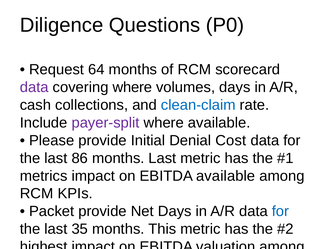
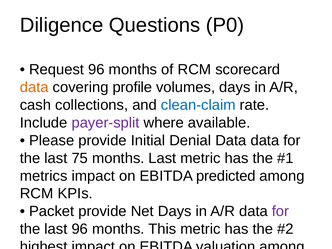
Request 64: 64 -> 96 (96, 70)
data colour: purple -> orange (34, 87)
covering where: where -> profile (132, 87)
Denial Cost: Cost -> Data (231, 140)
86: 86 -> 75 (80, 158)
EBITDA available: available -> predicted (226, 176)
for colour: blue -> purple (280, 211)
last 35: 35 -> 96 (80, 229)
